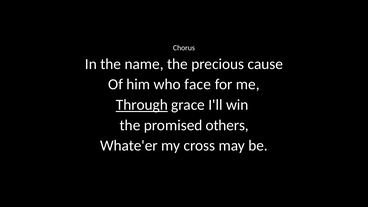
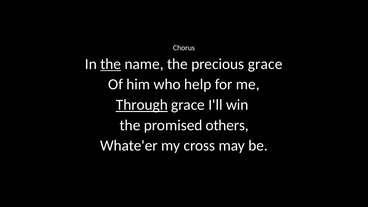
the underline: none -> present (111, 64)
precious cause: cause -> grace (265, 64)
face: face -> help (198, 84)
